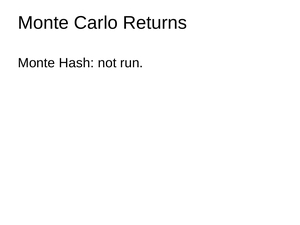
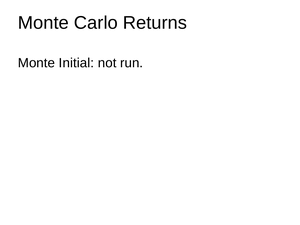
Hash: Hash -> Initial (76, 63)
